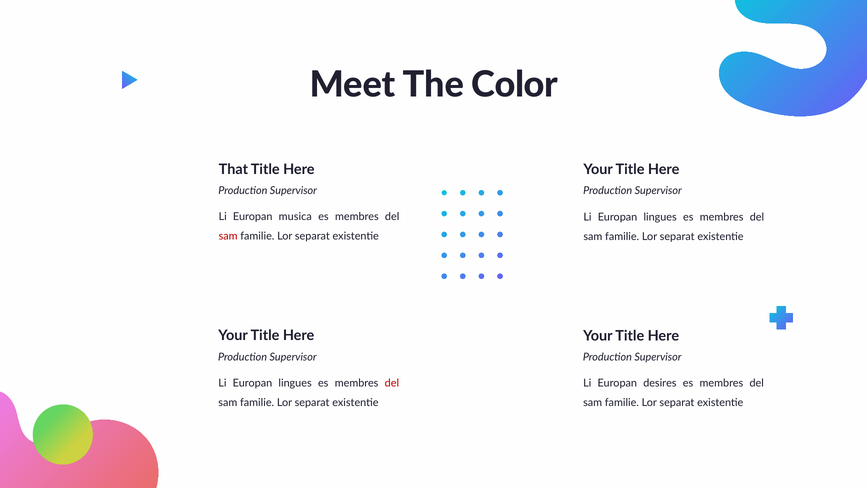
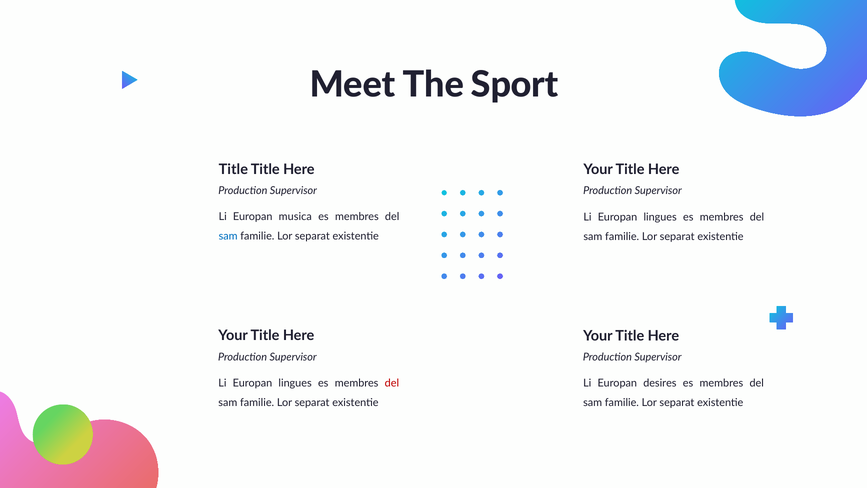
Color: Color -> Sport (515, 85)
That: That -> Title (233, 169)
sam colour: red -> blue (228, 236)
